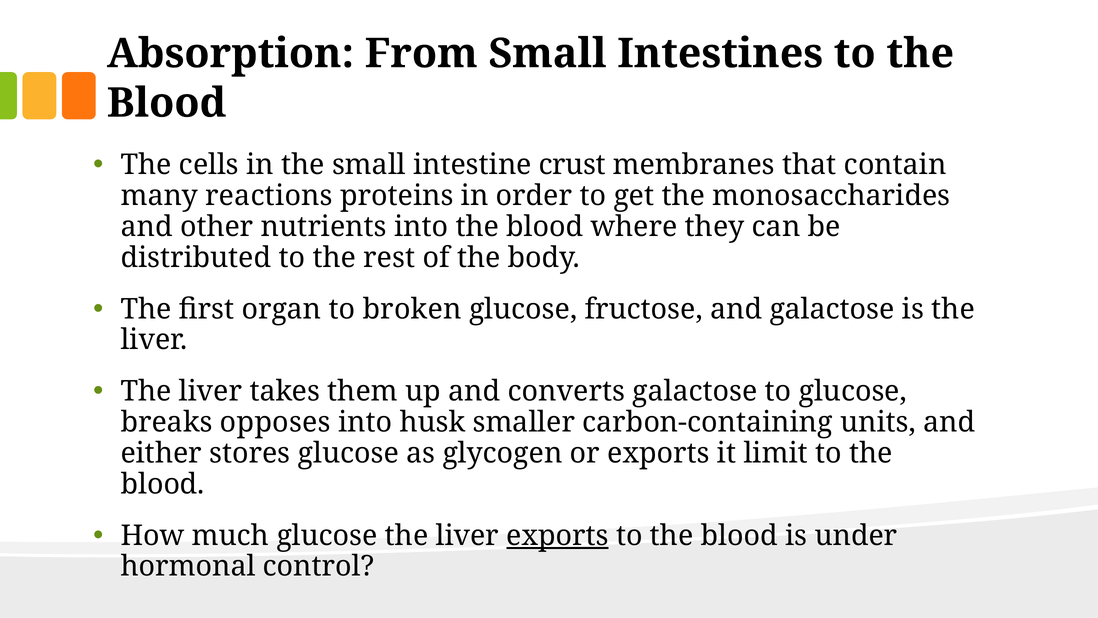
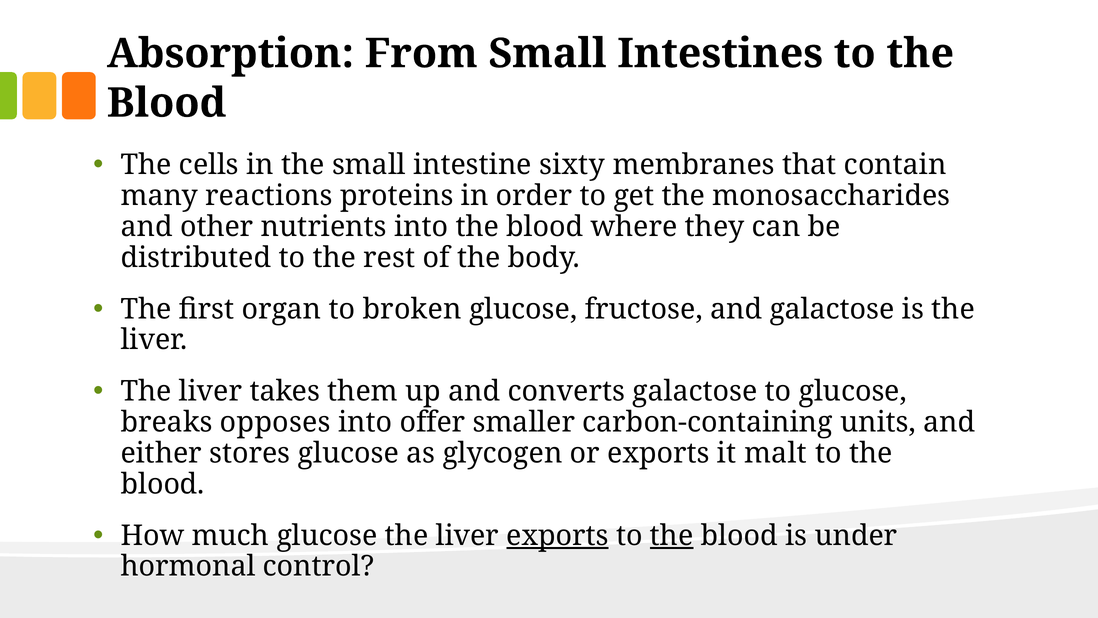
crust: crust -> sixty (572, 165)
husk: husk -> offer (433, 422)
limit: limit -> malt (776, 453)
the underline: none -> present (672, 535)
